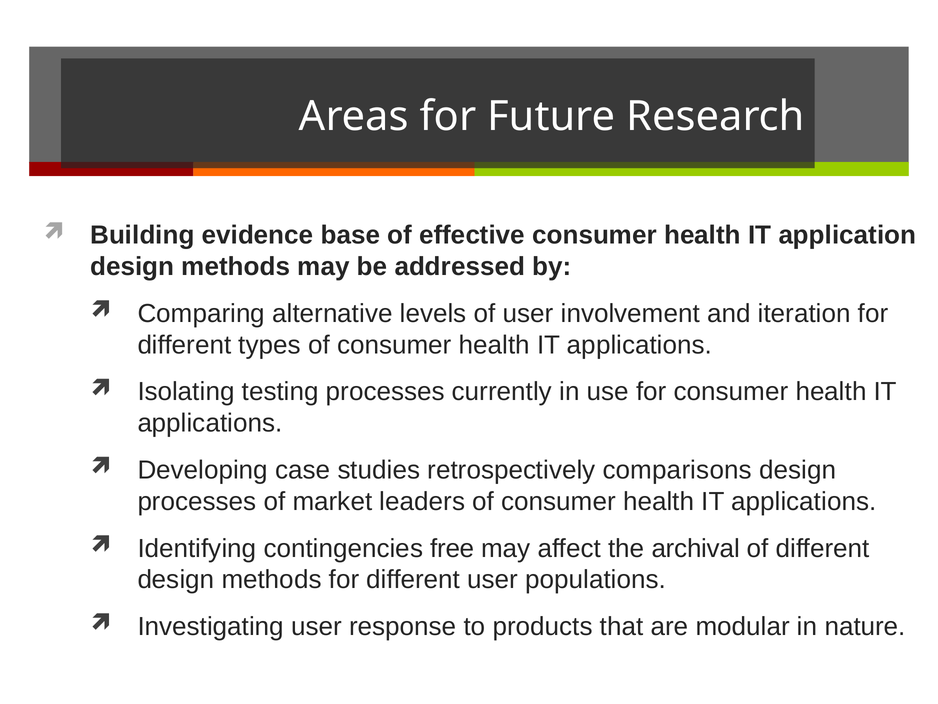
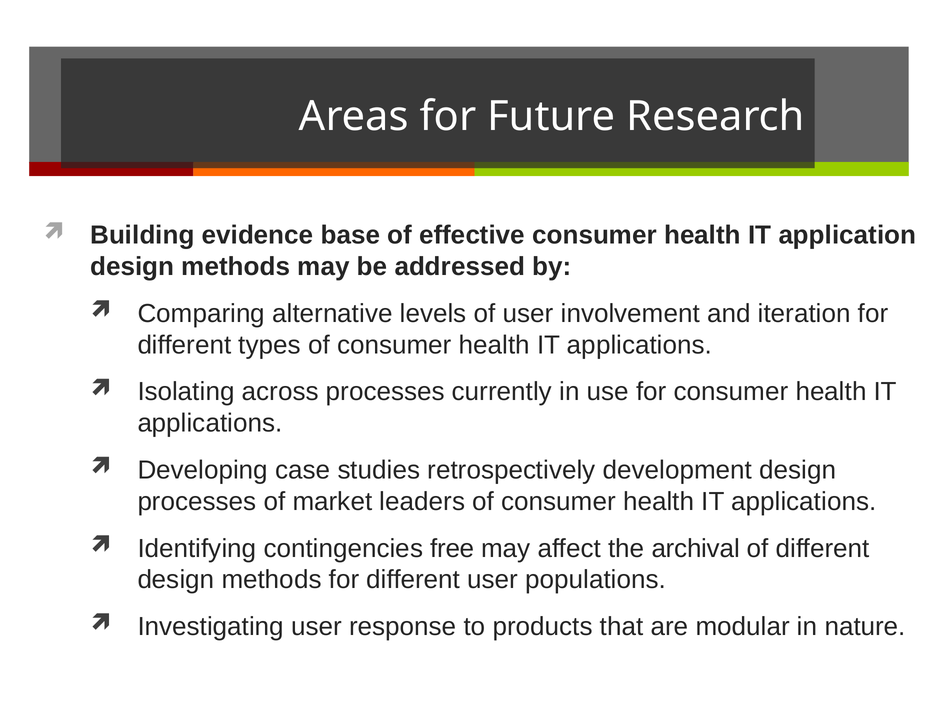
testing: testing -> across (280, 392)
comparisons: comparisons -> development (677, 470)
